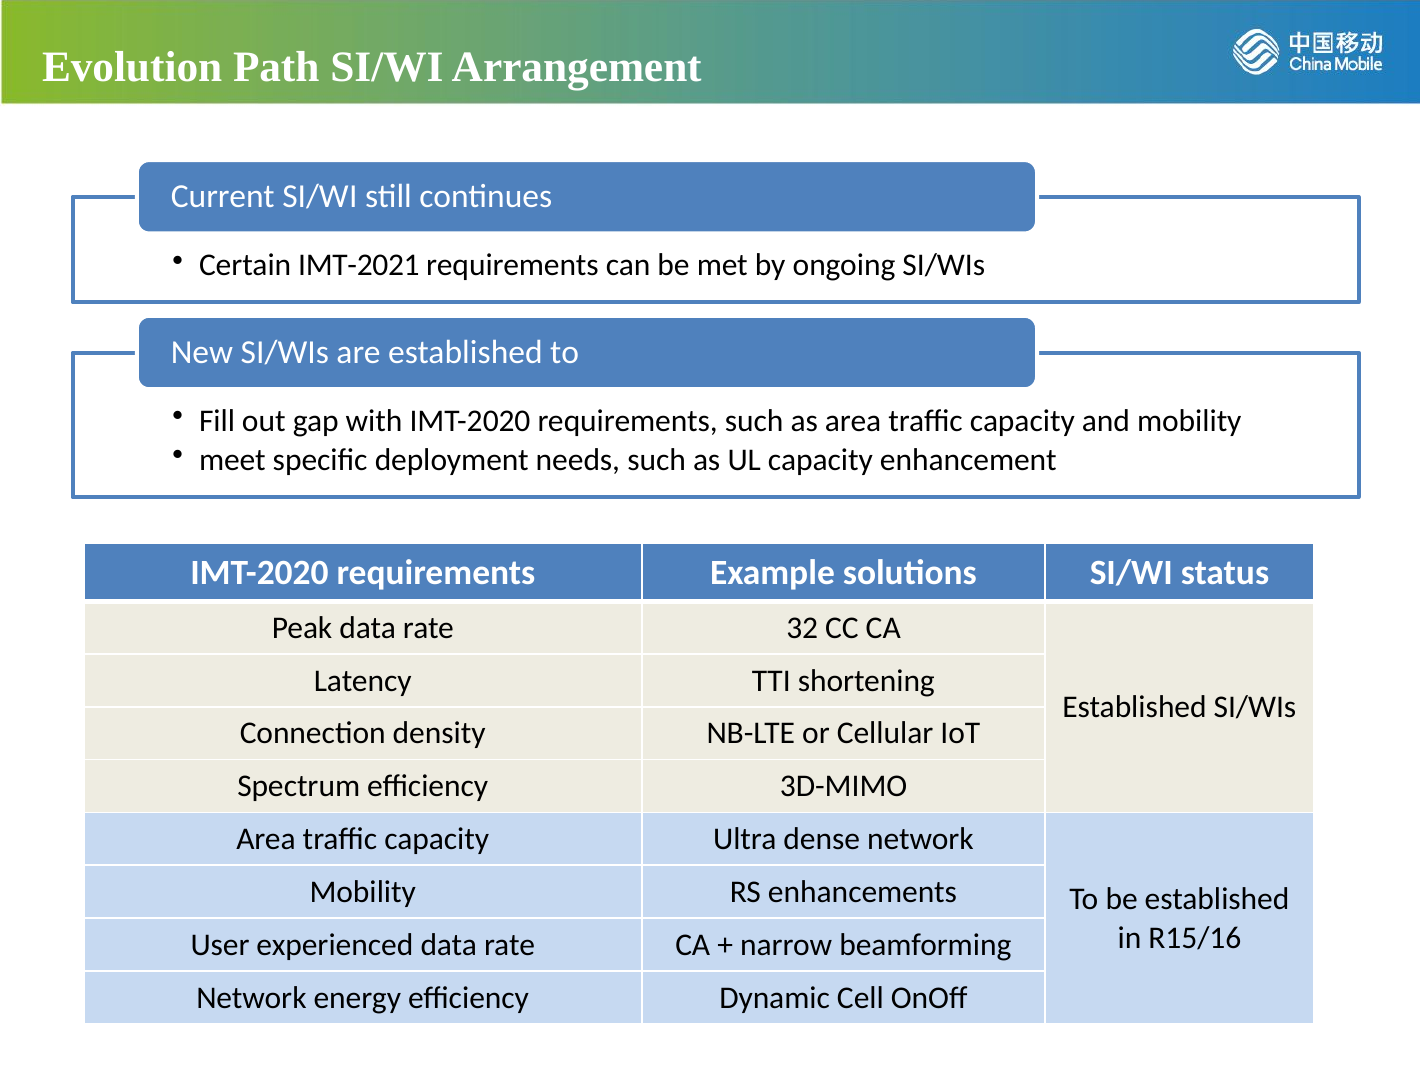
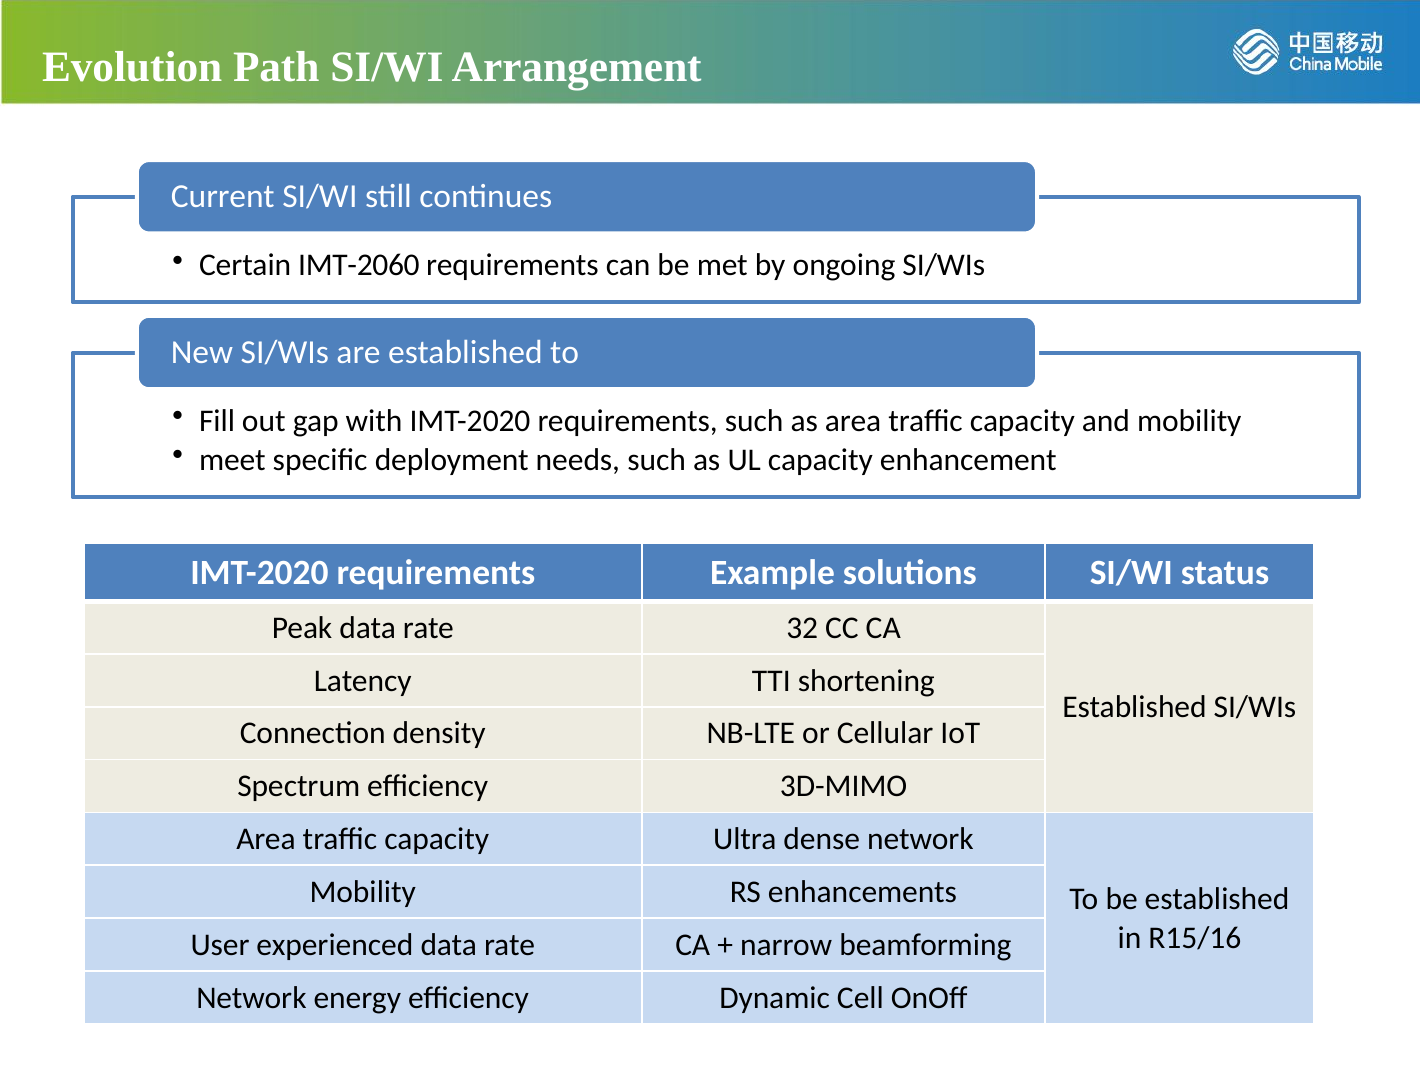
IMT-2021: IMT-2021 -> IMT-2060 (359, 265)
